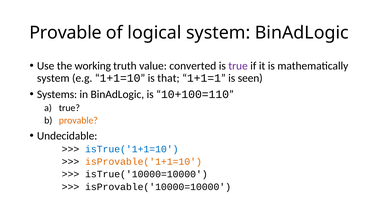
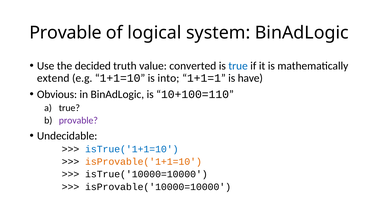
working: working -> decided (93, 66)
true colour: purple -> blue (238, 66)
system: system -> extend (53, 78)
that: that -> into (168, 78)
seen: seen -> have (250, 78)
Systems: Systems -> Obvious (57, 94)
provable colour: orange -> purple (78, 120)
